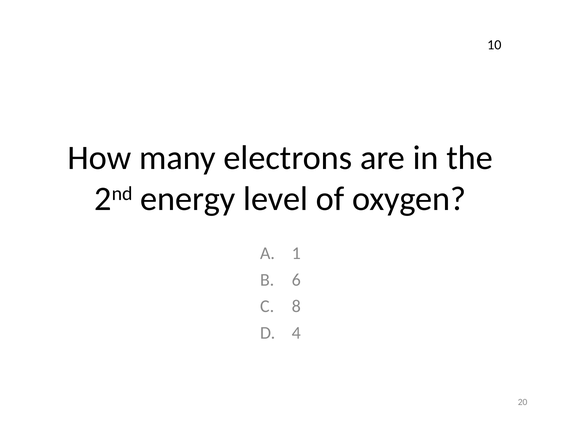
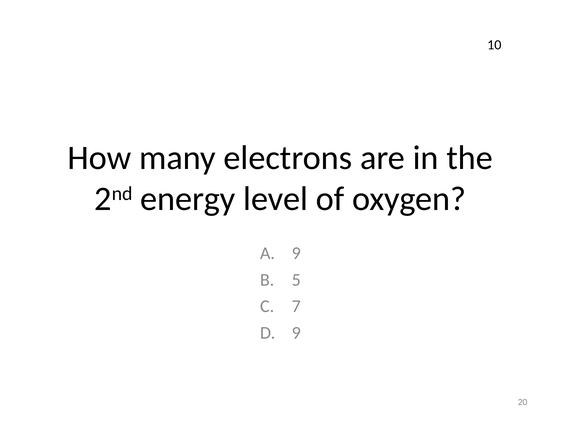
1: 1 -> 9 (296, 253)
6: 6 -> 5 (296, 280)
8: 8 -> 7 (296, 306)
4: 4 -> 9 (296, 333)
